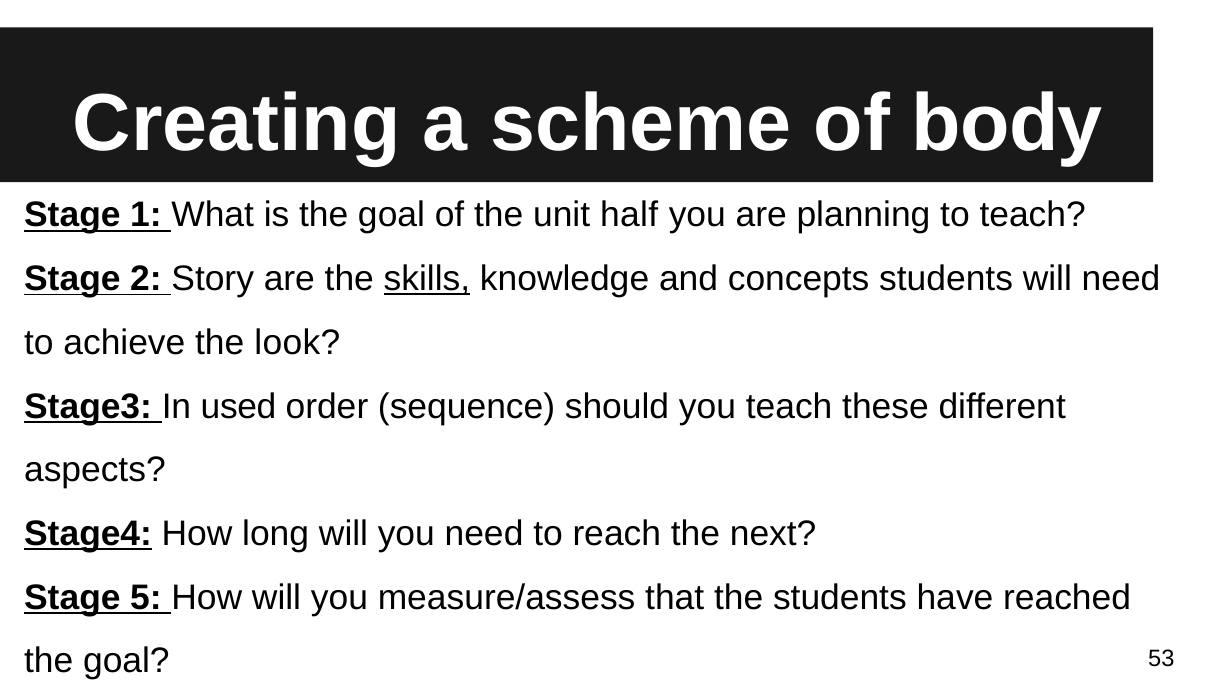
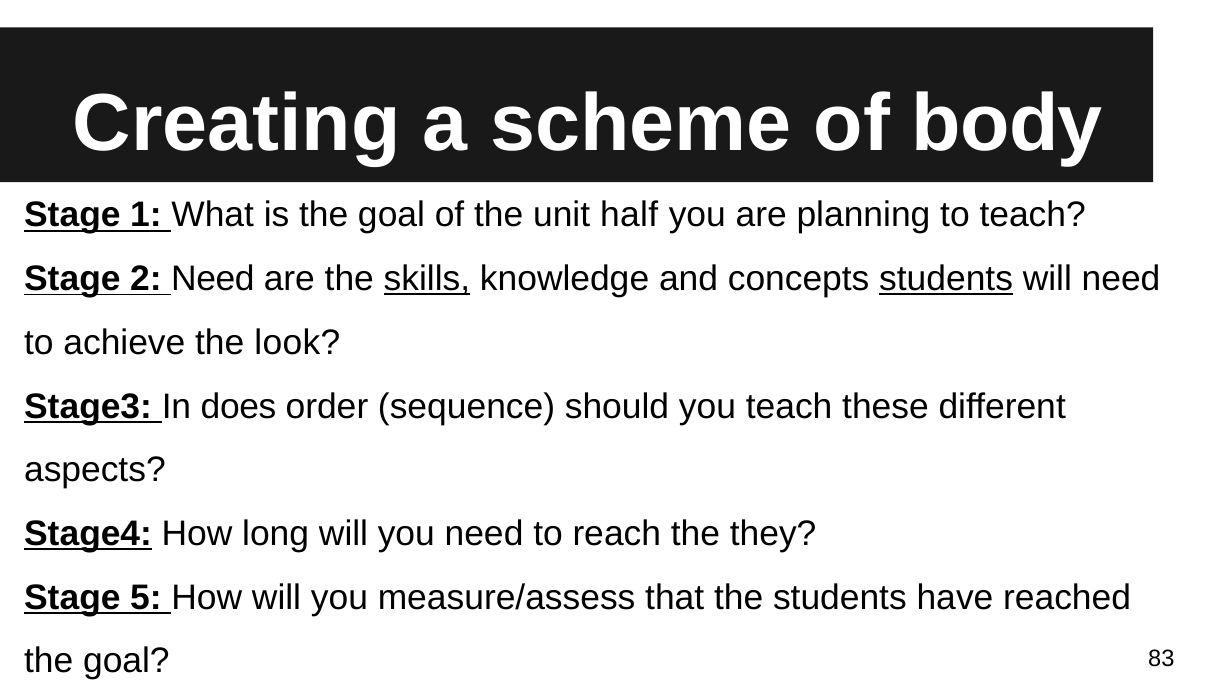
2 Story: Story -> Need (213, 279)
students underline: none -> present (946, 279)
used: used -> does (239, 406)
next: next -> they (773, 534)
53: 53 -> 83 (1161, 658)
